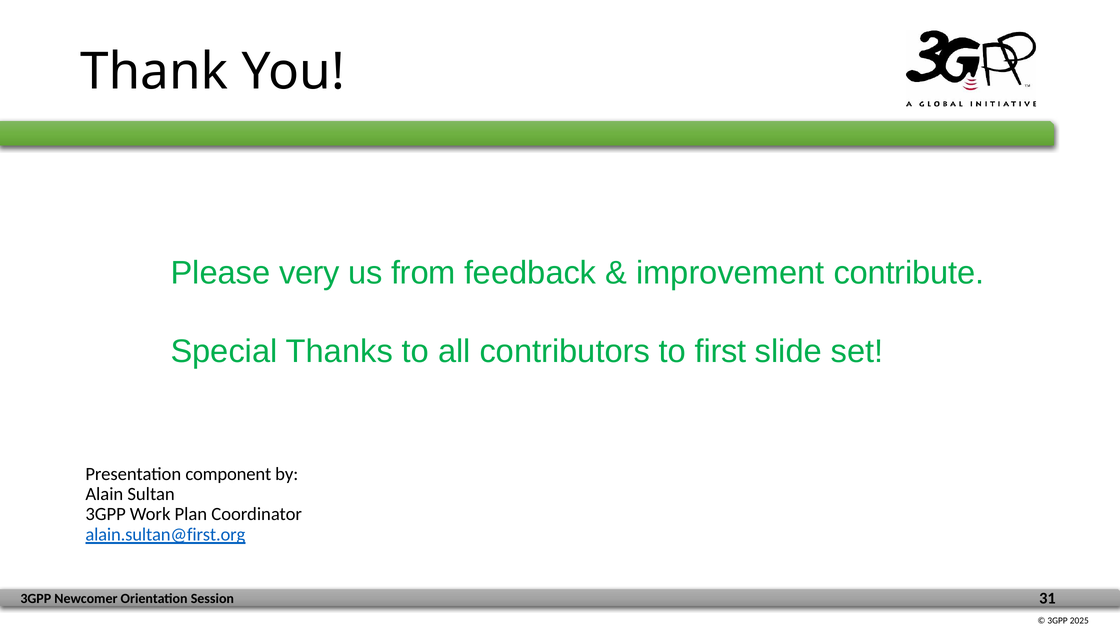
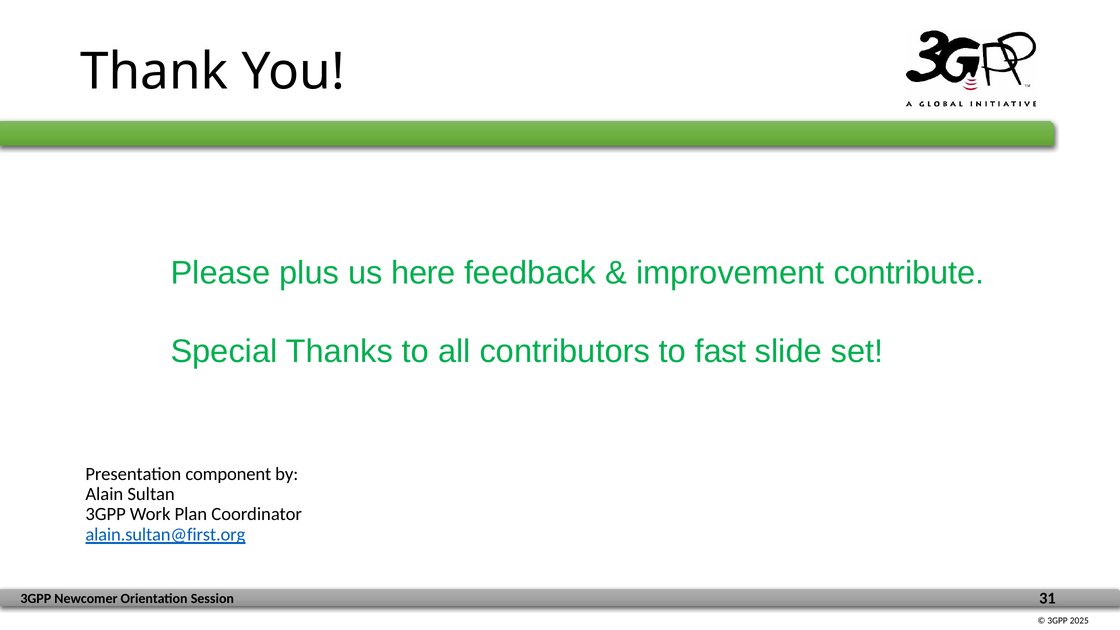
very: very -> plus (309, 273)
from: from -> here (423, 273)
first: first -> fast (721, 351)
